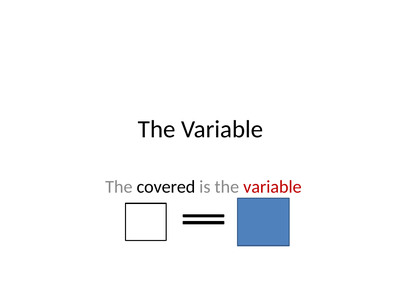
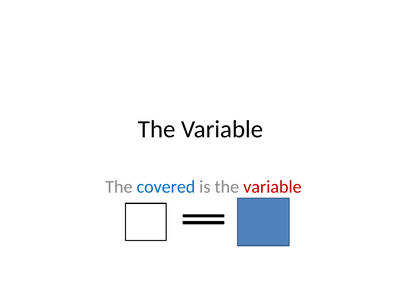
covered colour: black -> blue (166, 187)
